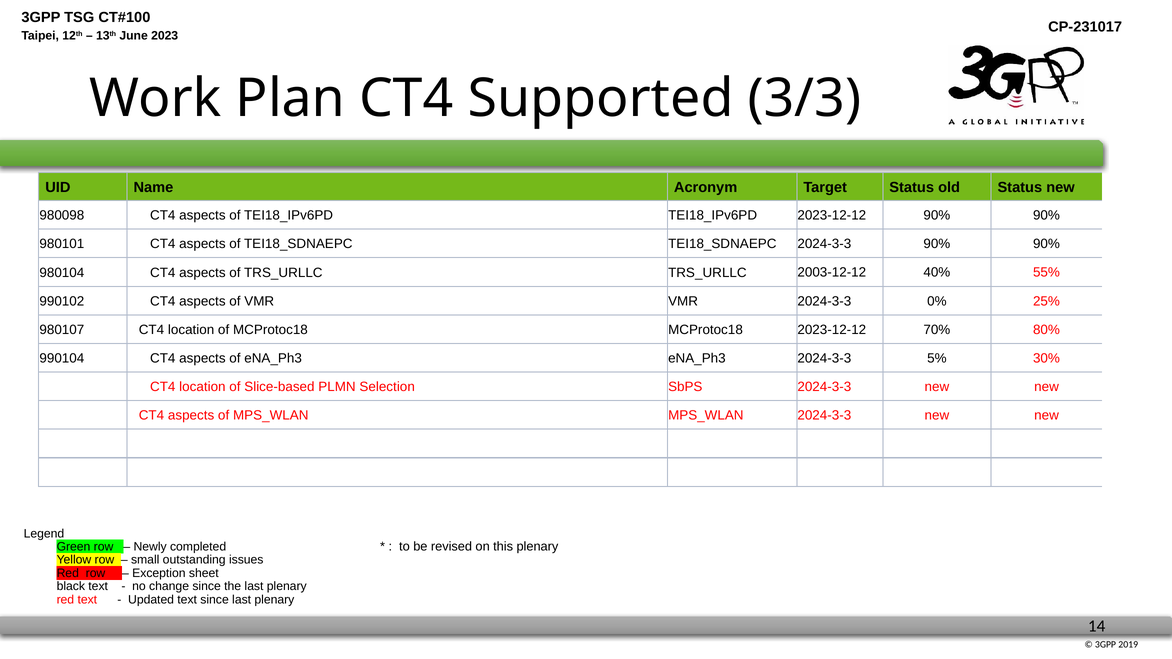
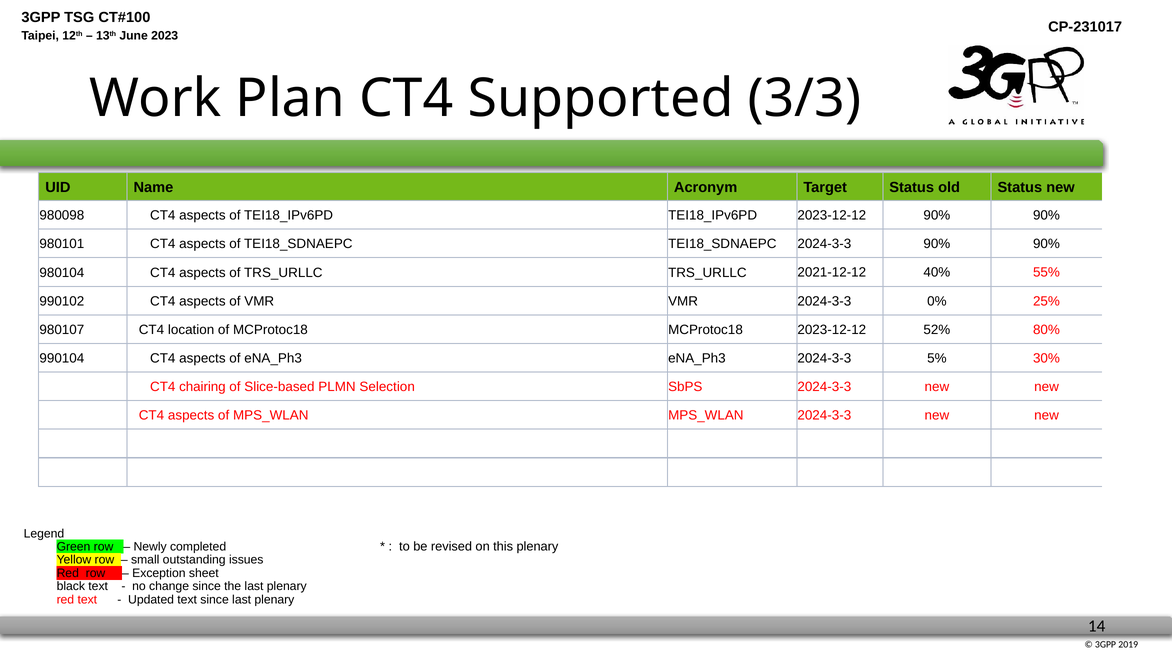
2003-12-12: 2003-12-12 -> 2021-12-12 (832, 273)
70%: 70% -> 52% (937, 330)
location: location -> chairing (202, 387)
